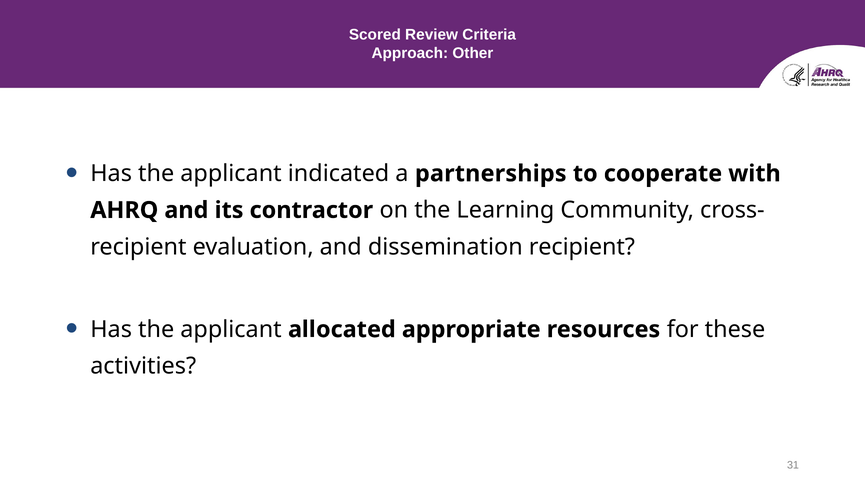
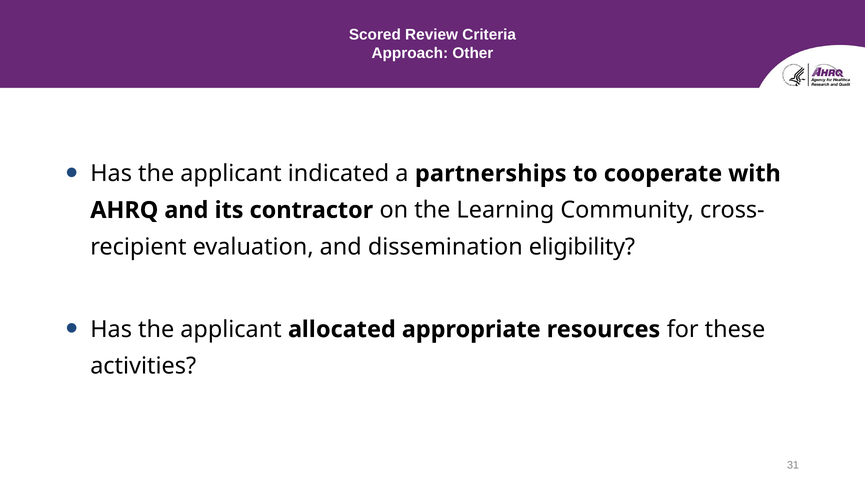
dissemination recipient: recipient -> eligibility (582, 247)
